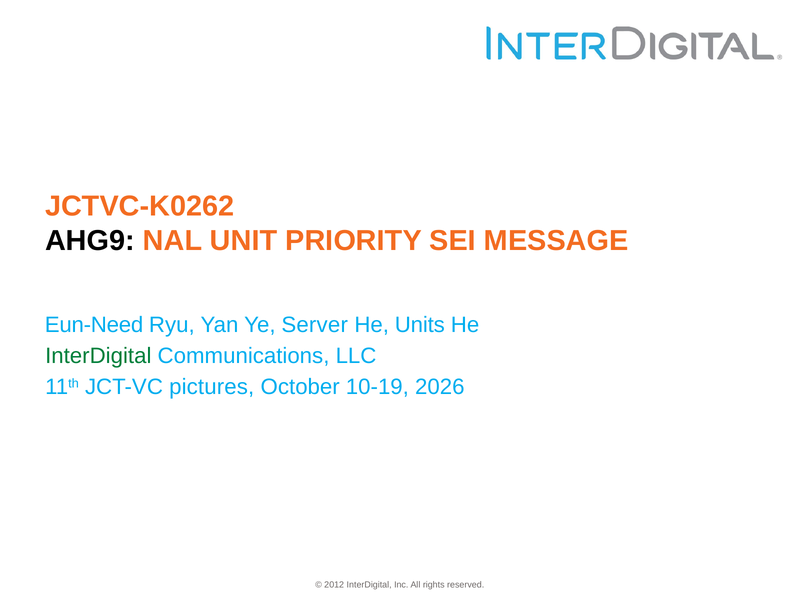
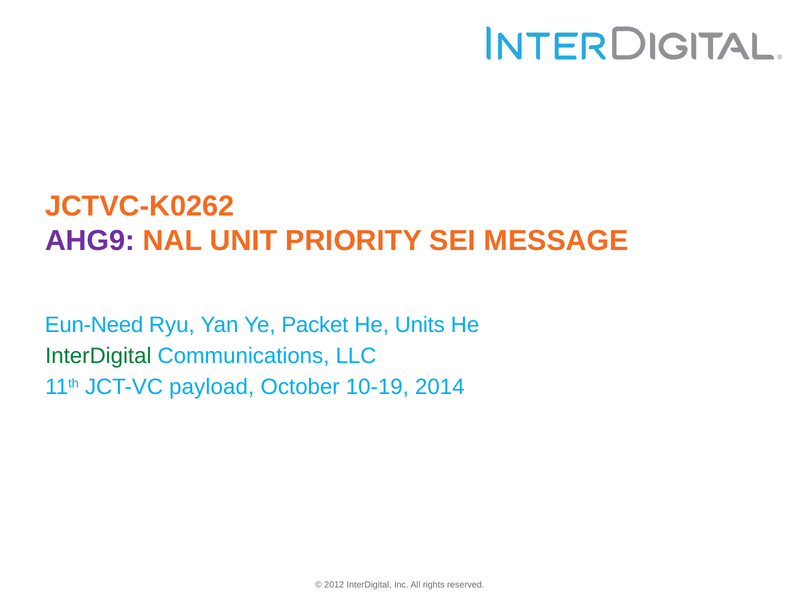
AHG9 colour: black -> purple (90, 241)
Server: Server -> Packet (315, 325)
pictures: pictures -> payload (212, 387)
2026: 2026 -> 2014 (440, 387)
